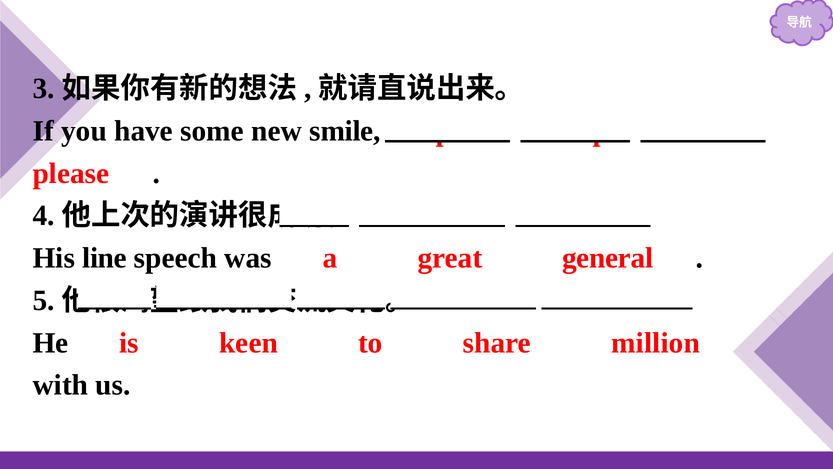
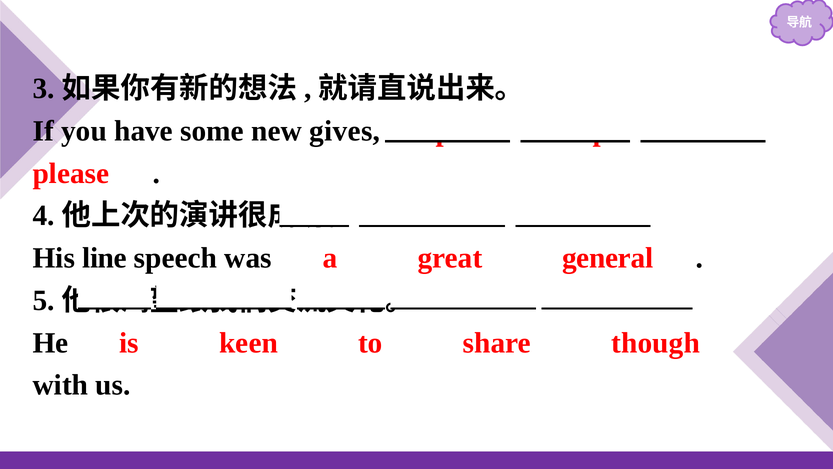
smile: smile -> gives (345, 131)
million: million -> though (656, 342)
